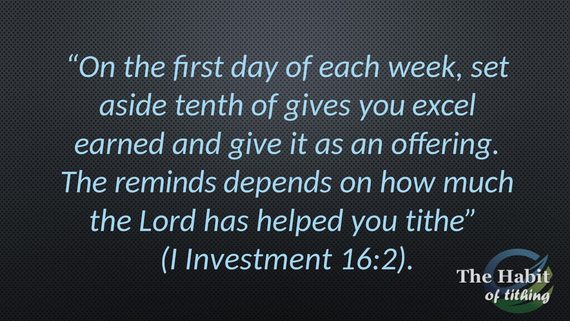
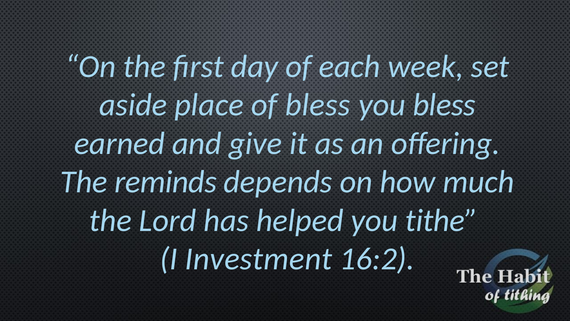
tenth: tenth -> place (209, 105)
of gives: gives -> bless (318, 105)
you excel: excel -> bless (444, 105)
